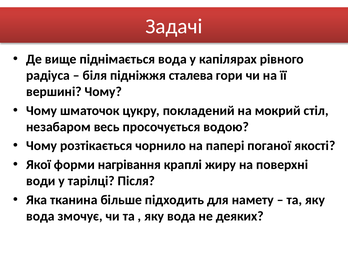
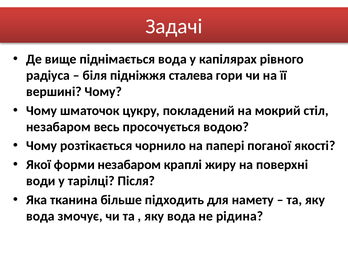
форми нагрівання: нагрівання -> незабаром (129, 165)
деяких: деяких -> рідина (240, 216)
